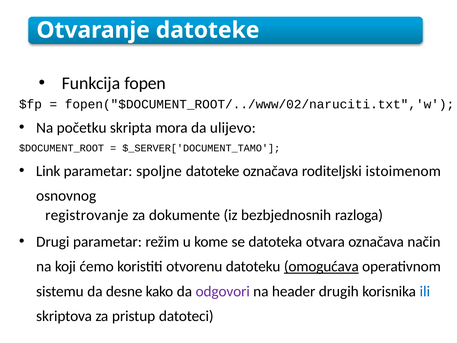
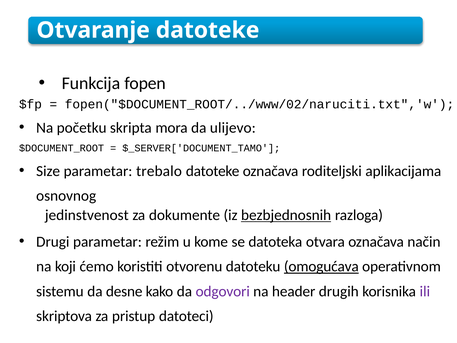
Link: Link -> Size (48, 171)
spoljne: spoljne -> trebalo (159, 171)
istoimenom: istoimenom -> aplikacijama (403, 171)
registrovanje: registrovanje -> jedinstvenost (87, 215)
bezbjednosnih underline: none -> present (286, 215)
ili colour: blue -> purple (425, 291)
